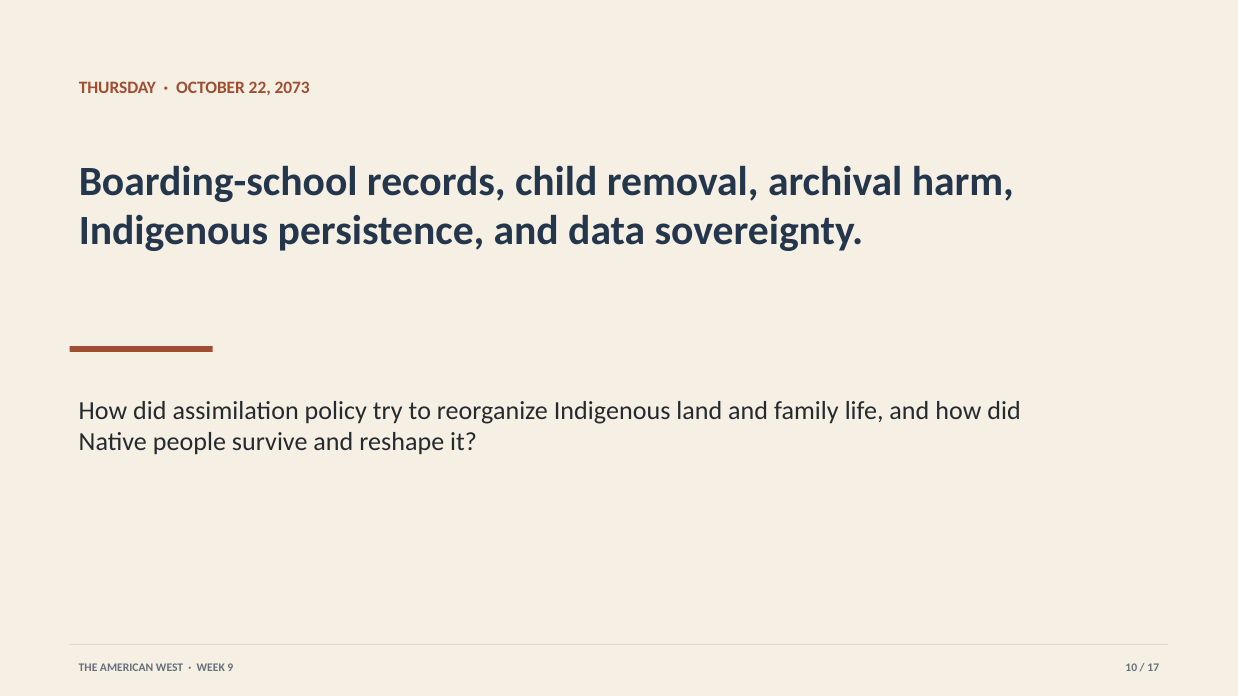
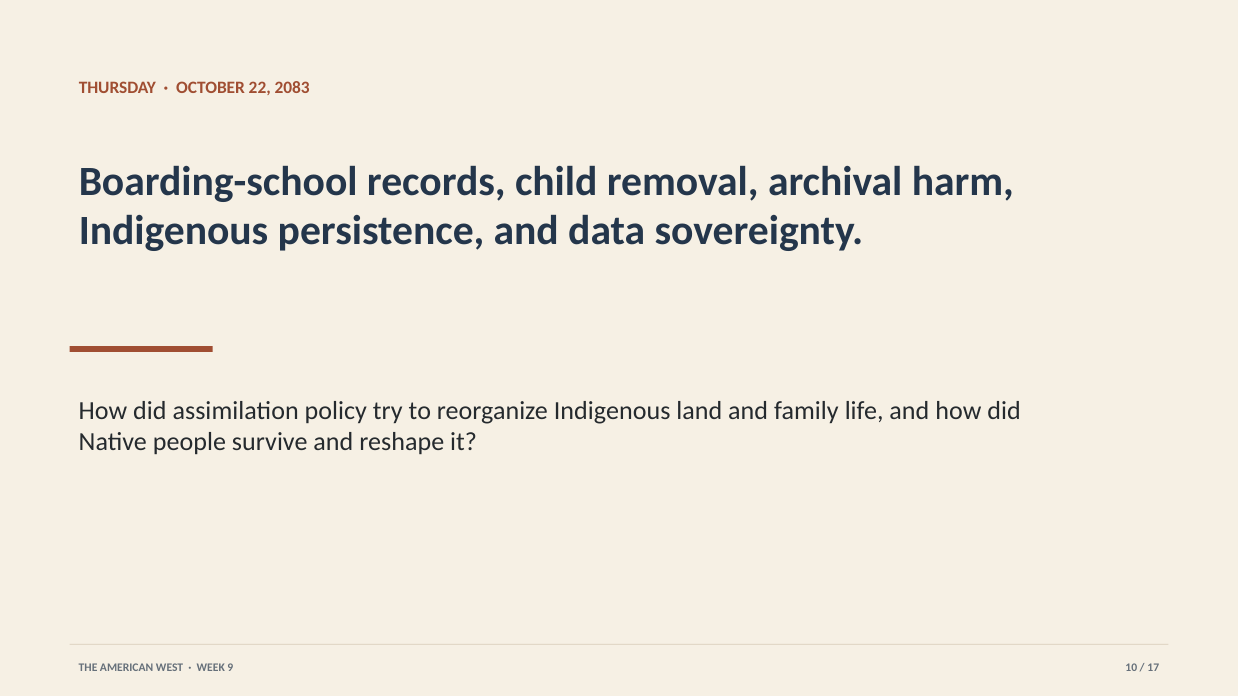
2073: 2073 -> 2083 (292, 88)
